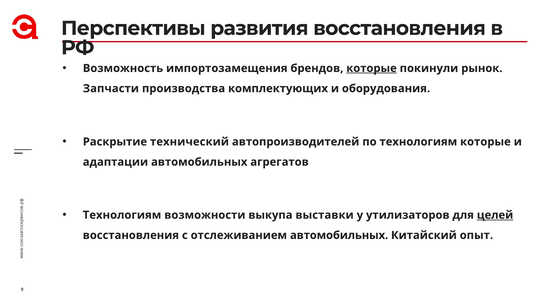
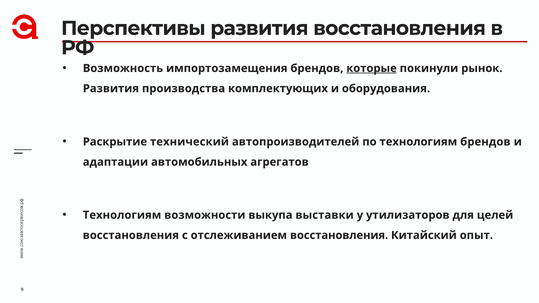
Запчасти: Запчасти -> Развития (111, 89)
технологиям которые: которые -> брендов (485, 142)
целей underline: present -> none (495, 215)
отслеживанием автомобильных: автомобильных -> восстановления (339, 235)
